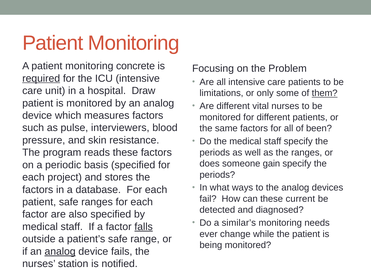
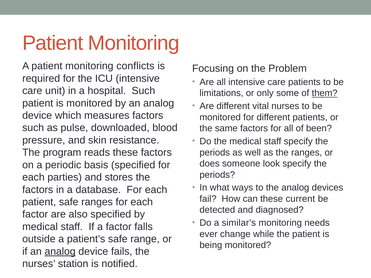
concrete: concrete -> conflicts (135, 66)
required underline: present -> none (41, 78)
hospital Draw: Draw -> Such (143, 91)
interviewers: interviewers -> downloaded (120, 128)
gain: gain -> look (271, 164)
project: project -> parties (65, 177)
falls underline: present -> none (144, 227)
